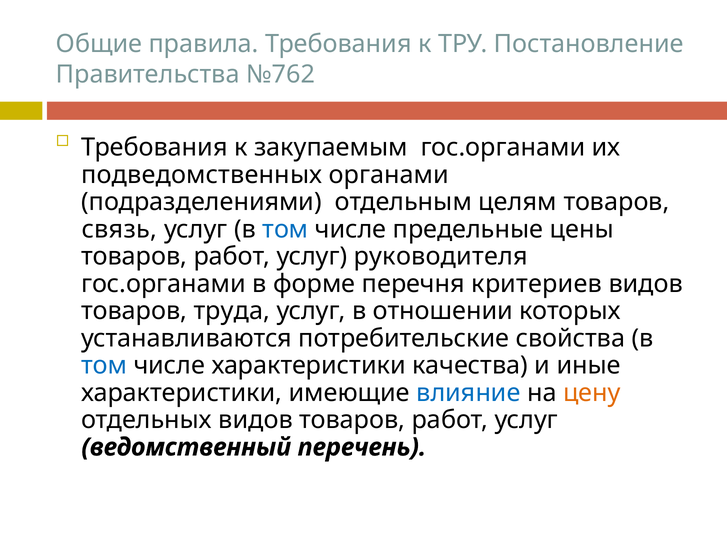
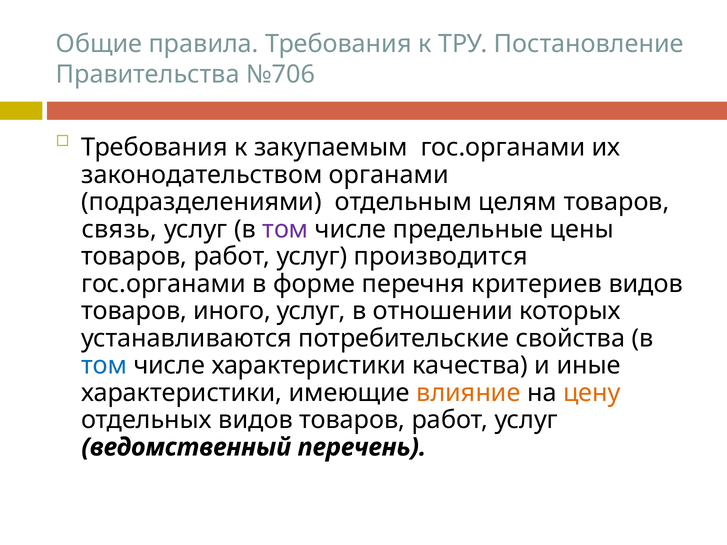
№762: №762 -> №706 (281, 74)
подведомственных: подведомственных -> законодательством (202, 175)
том colour: blue -> purple (285, 229)
руководителя: руководителя -> производится (441, 257)
труда: труда -> иного (232, 311)
влияние colour: blue -> orange (468, 393)
